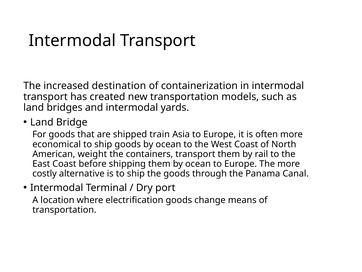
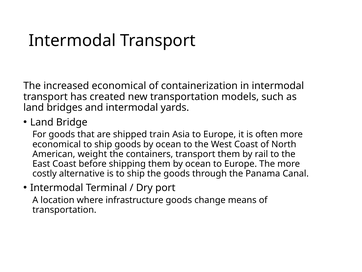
increased destination: destination -> economical (119, 86)
electrification: electrification -> infrastructure (134, 200)
